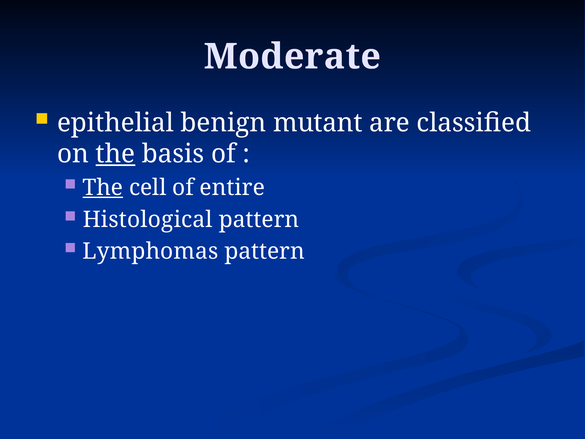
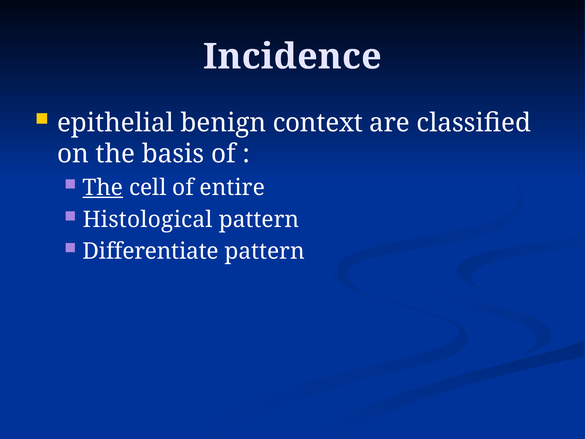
Moderate: Moderate -> Incidence (292, 57)
mutant: mutant -> context (318, 123)
the underline: present -> none (115, 154)
Lymphomas: Lymphomas -> Differentiate (151, 251)
